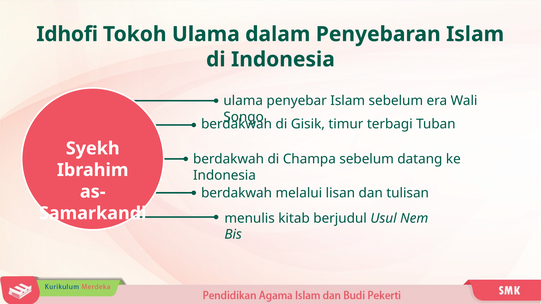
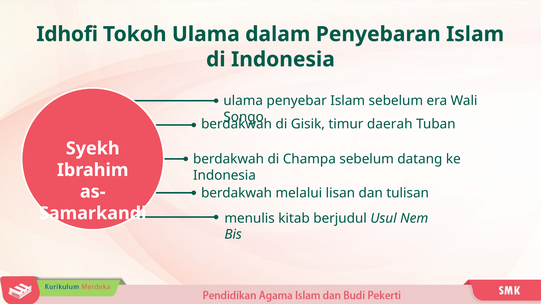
terbagi: terbagi -> daerah (390, 124)
